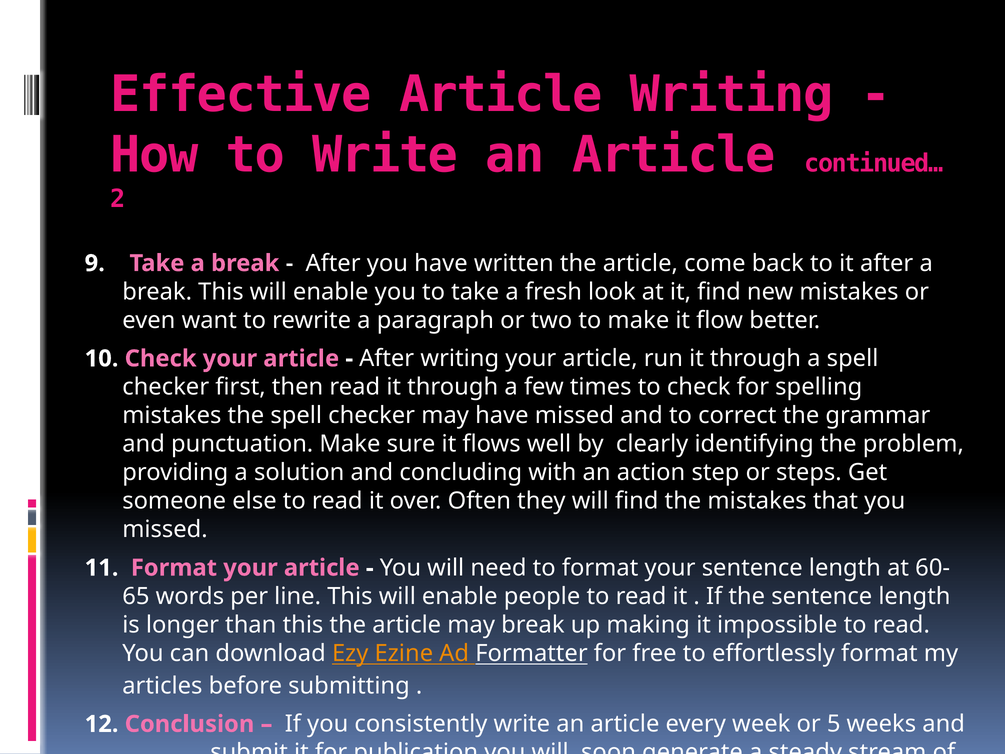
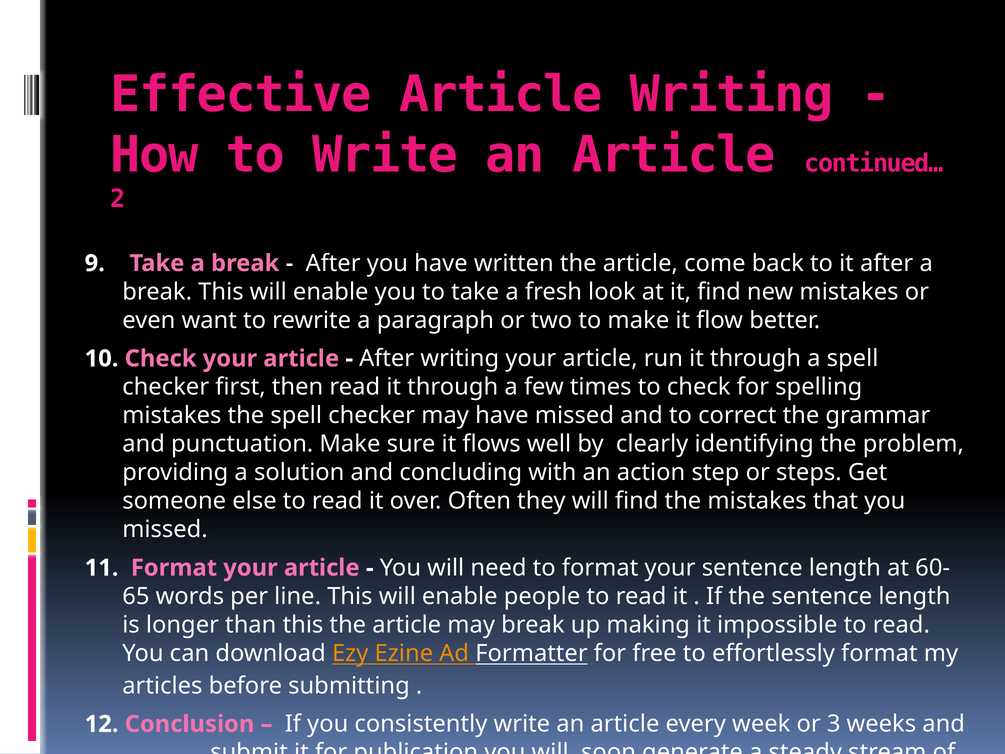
5: 5 -> 3 (834, 724)
